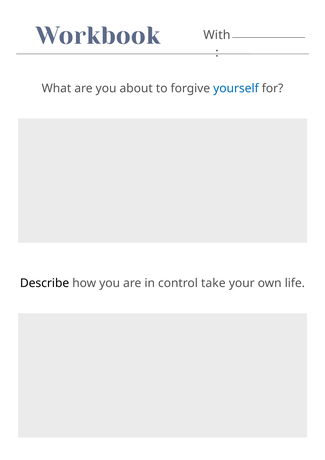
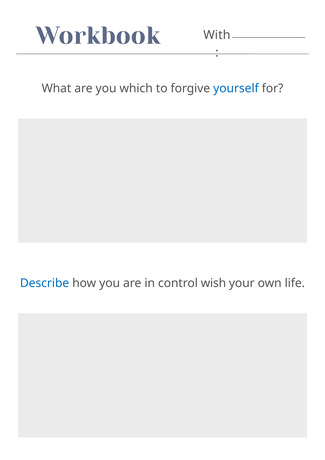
about: about -> which (136, 88)
Describe colour: black -> blue (45, 283)
take: take -> wish (213, 283)
